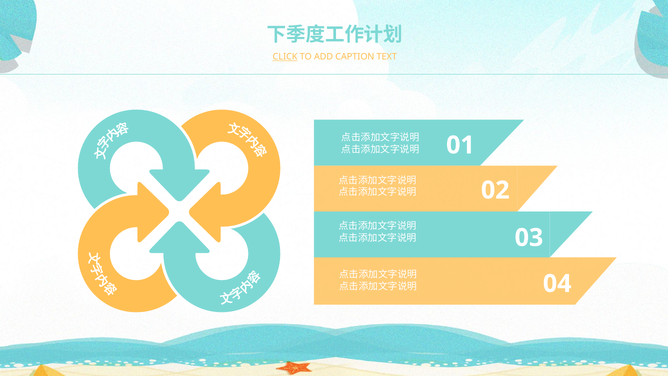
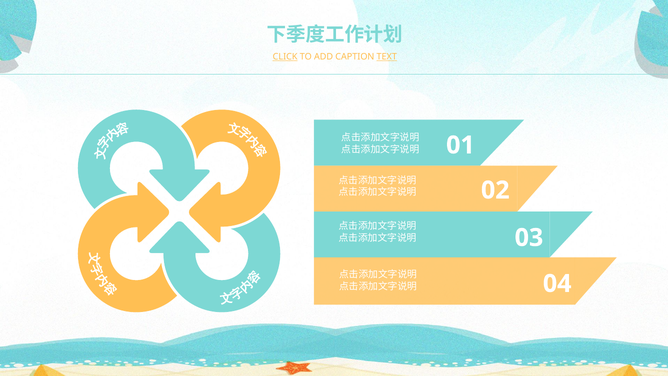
TEXT underline: none -> present (387, 57)
